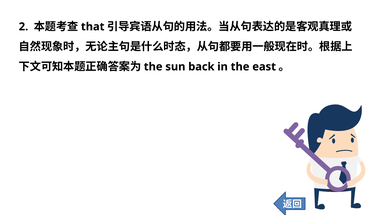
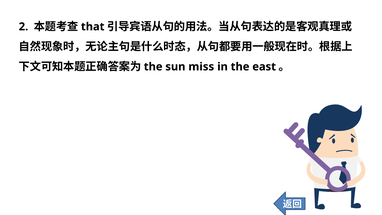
back: back -> miss (201, 67)
